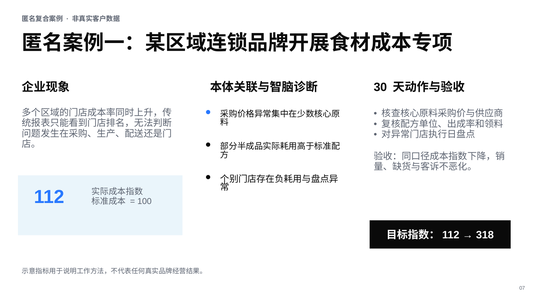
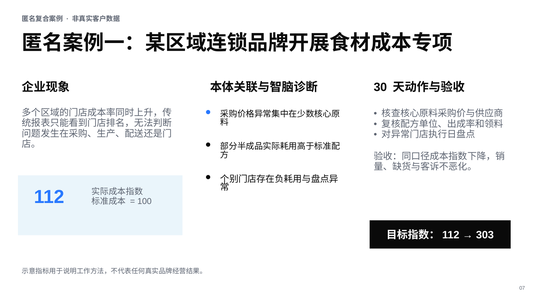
318: 318 -> 303 (485, 235)
